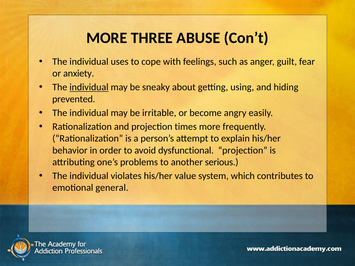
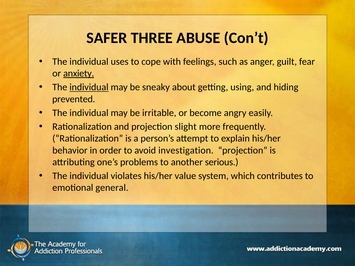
MORE: MORE -> SAFER (107, 38)
anxiety underline: none -> present (79, 73)
times: times -> slight (186, 127)
dysfunctional: dysfunctional -> investigation (186, 150)
